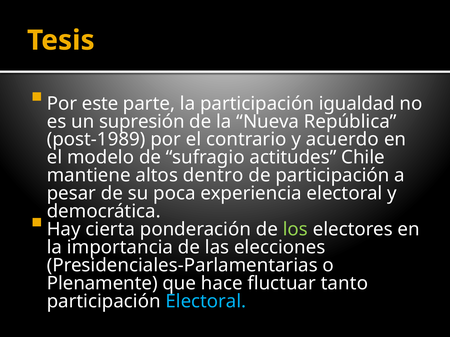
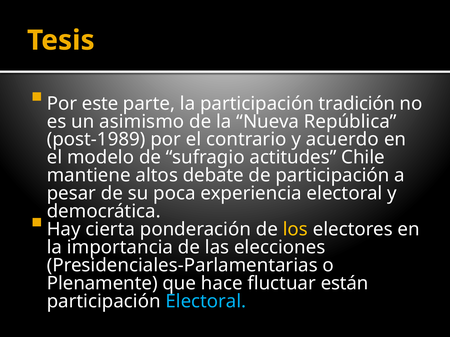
igualdad: igualdad -> tradición (357, 104)
supresión: supresión -> asimismo (142, 122)
dentro: dentro -> debate (213, 176)
los colour: light green -> yellow (295, 230)
tanto: tanto -> están (345, 284)
